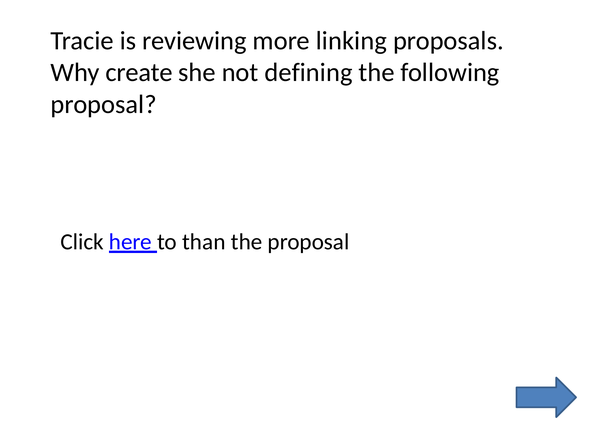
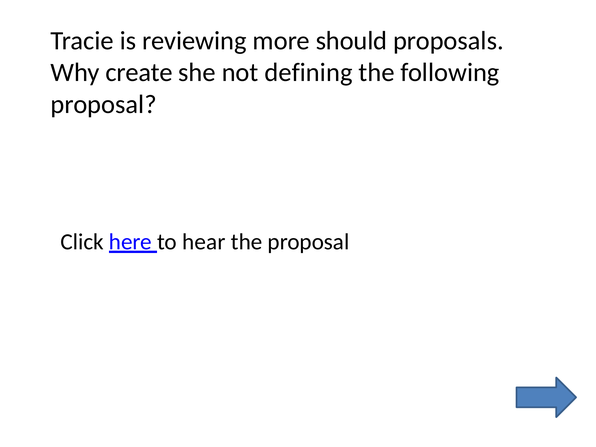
linking: linking -> should (351, 41)
than: than -> hear (204, 242)
